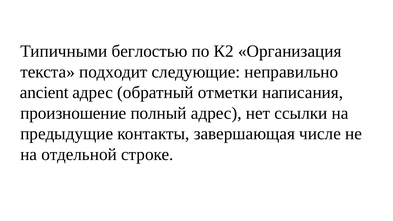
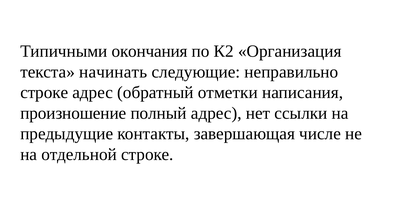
беглостью: беглостью -> окончания (150, 51)
подходит: подходит -> начинать (113, 72)
ancient: ancient -> строке (44, 93)
